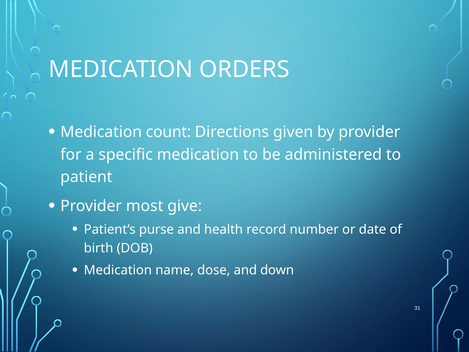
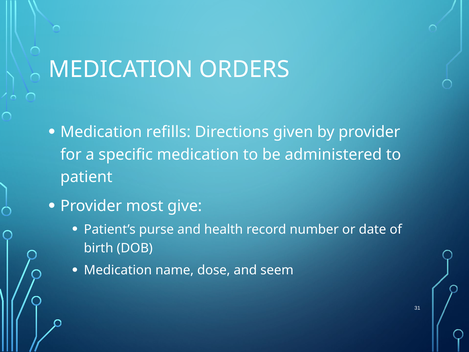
count: count -> refills (168, 132)
down: down -> seem (277, 270)
